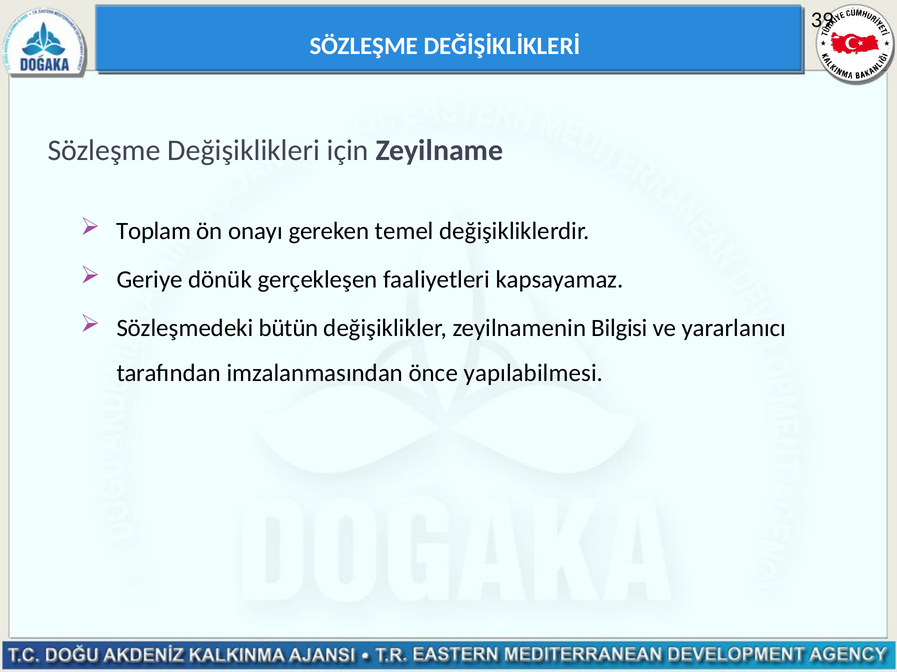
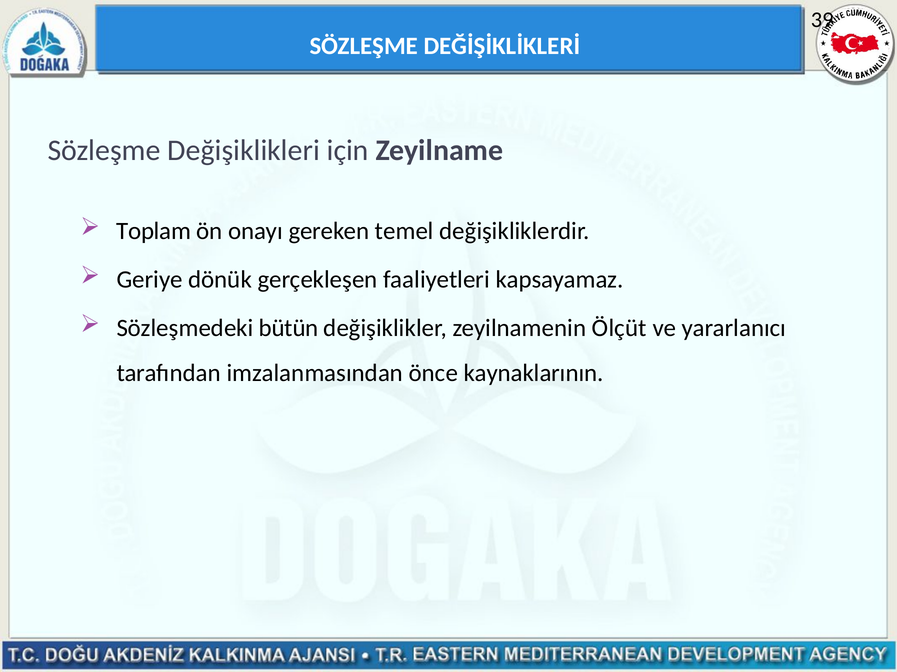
Bilgisi: Bilgisi -> Ölçüt (619, 328)
yapılabilmesi: yapılabilmesi -> kaynaklarının (534, 373)
